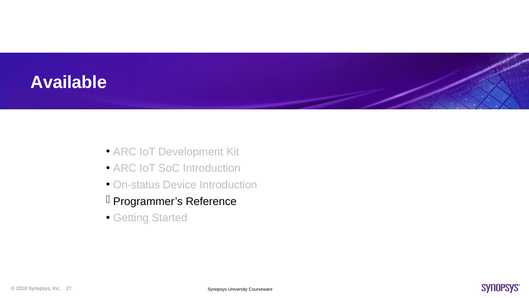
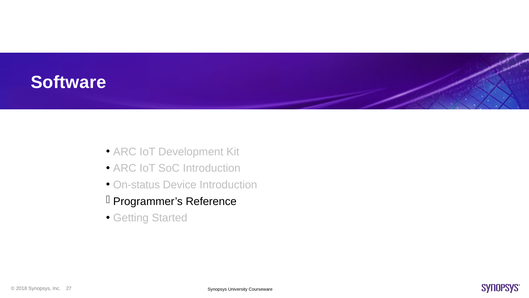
Available: Available -> Software (69, 82)
